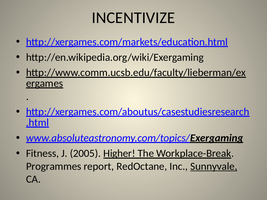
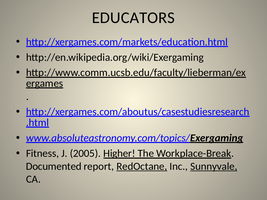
INCENTIVIZE: INCENTIVIZE -> EDUCATORS (133, 18)
Programmes: Programmes -> Documented (54, 167)
RedOctane underline: none -> present (142, 167)
